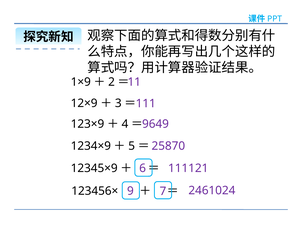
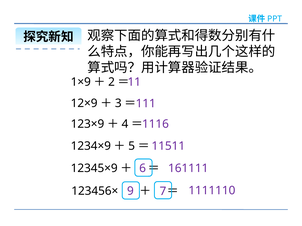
9649: 9649 -> 1116 (155, 124)
25870: 25870 -> 11511 (168, 146)
111121: 111121 -> 161111 (188, 169)
2461024: 2461024 -> 1111110 (212, 191)
